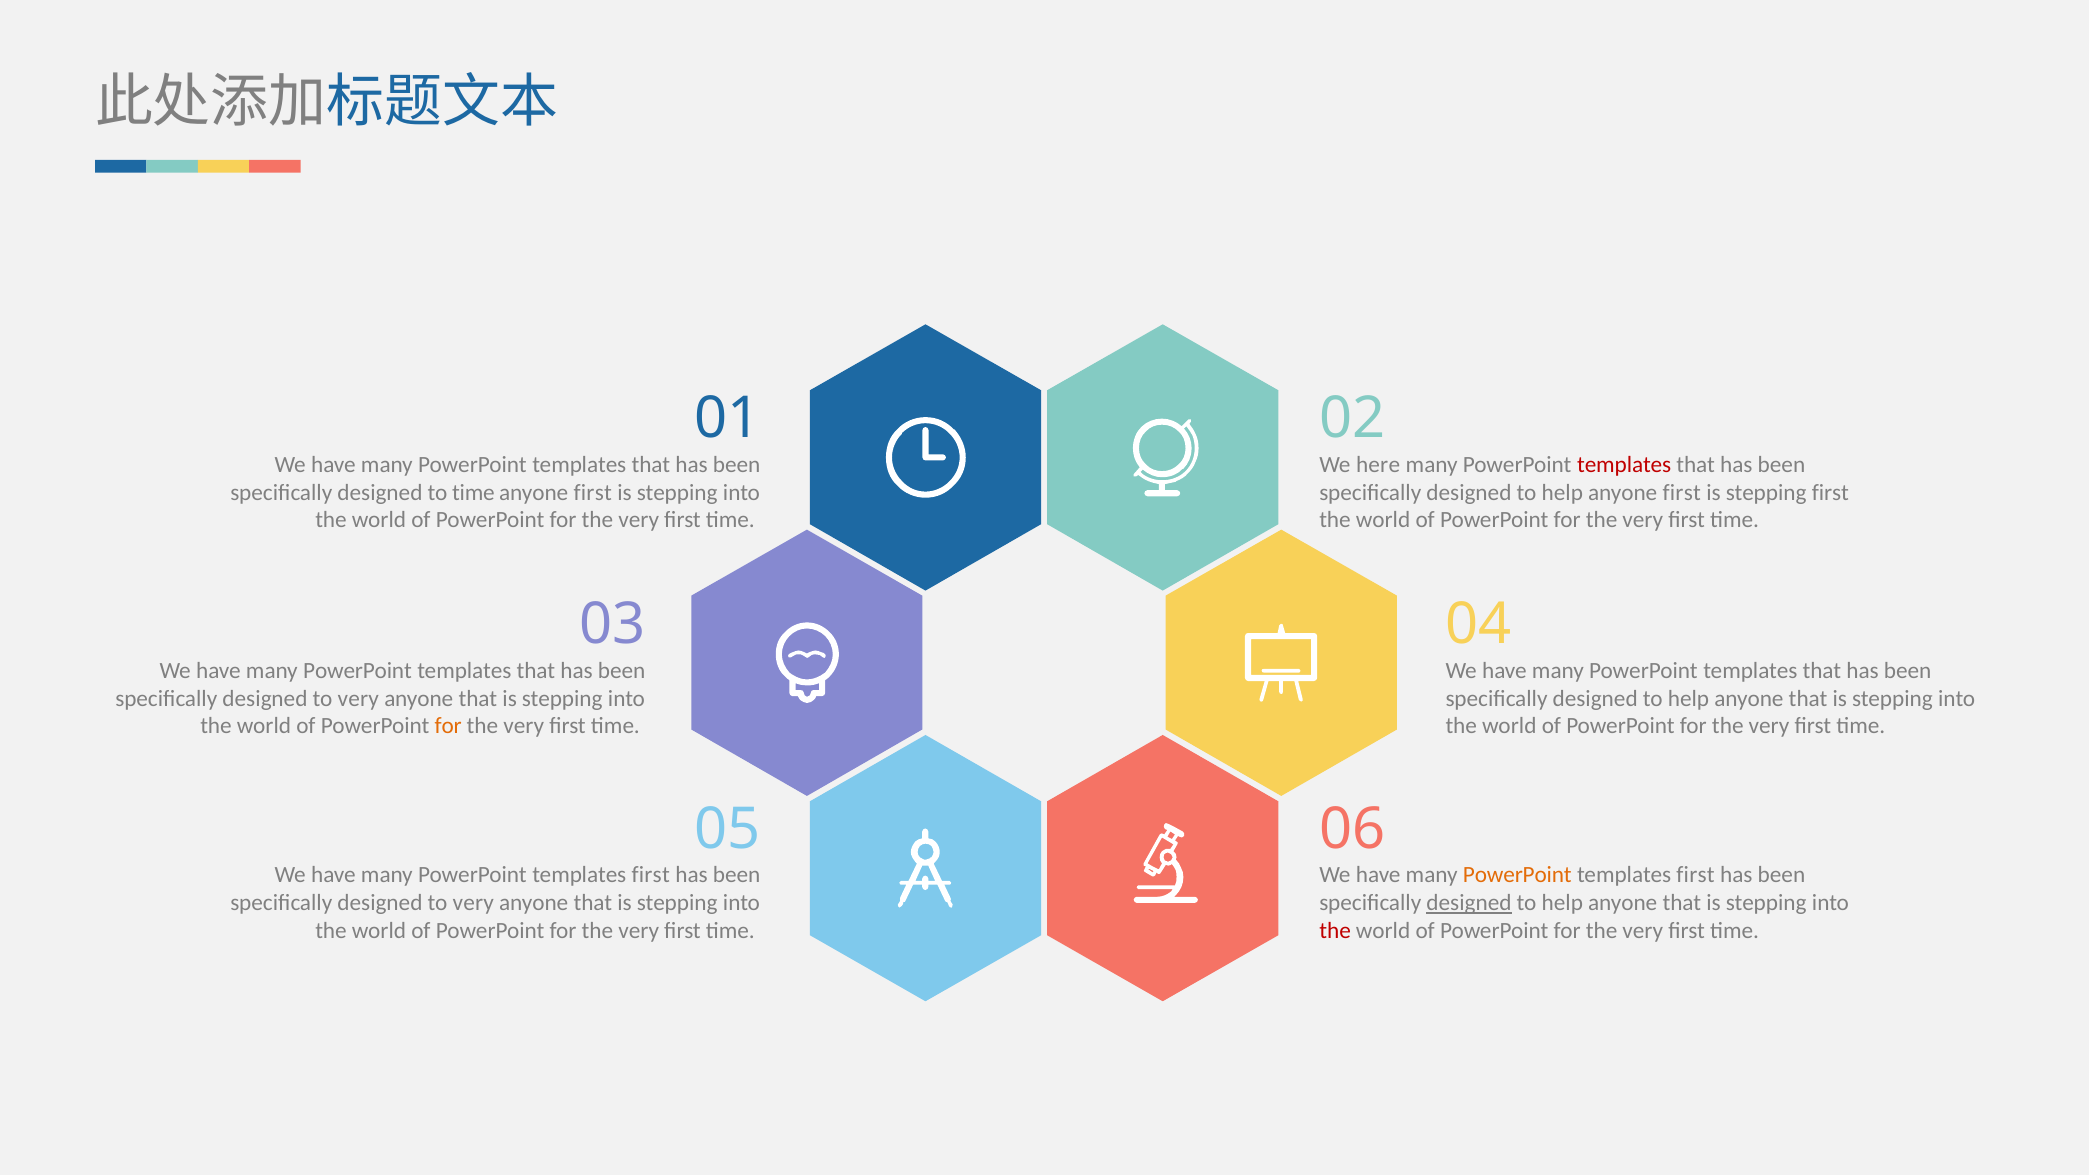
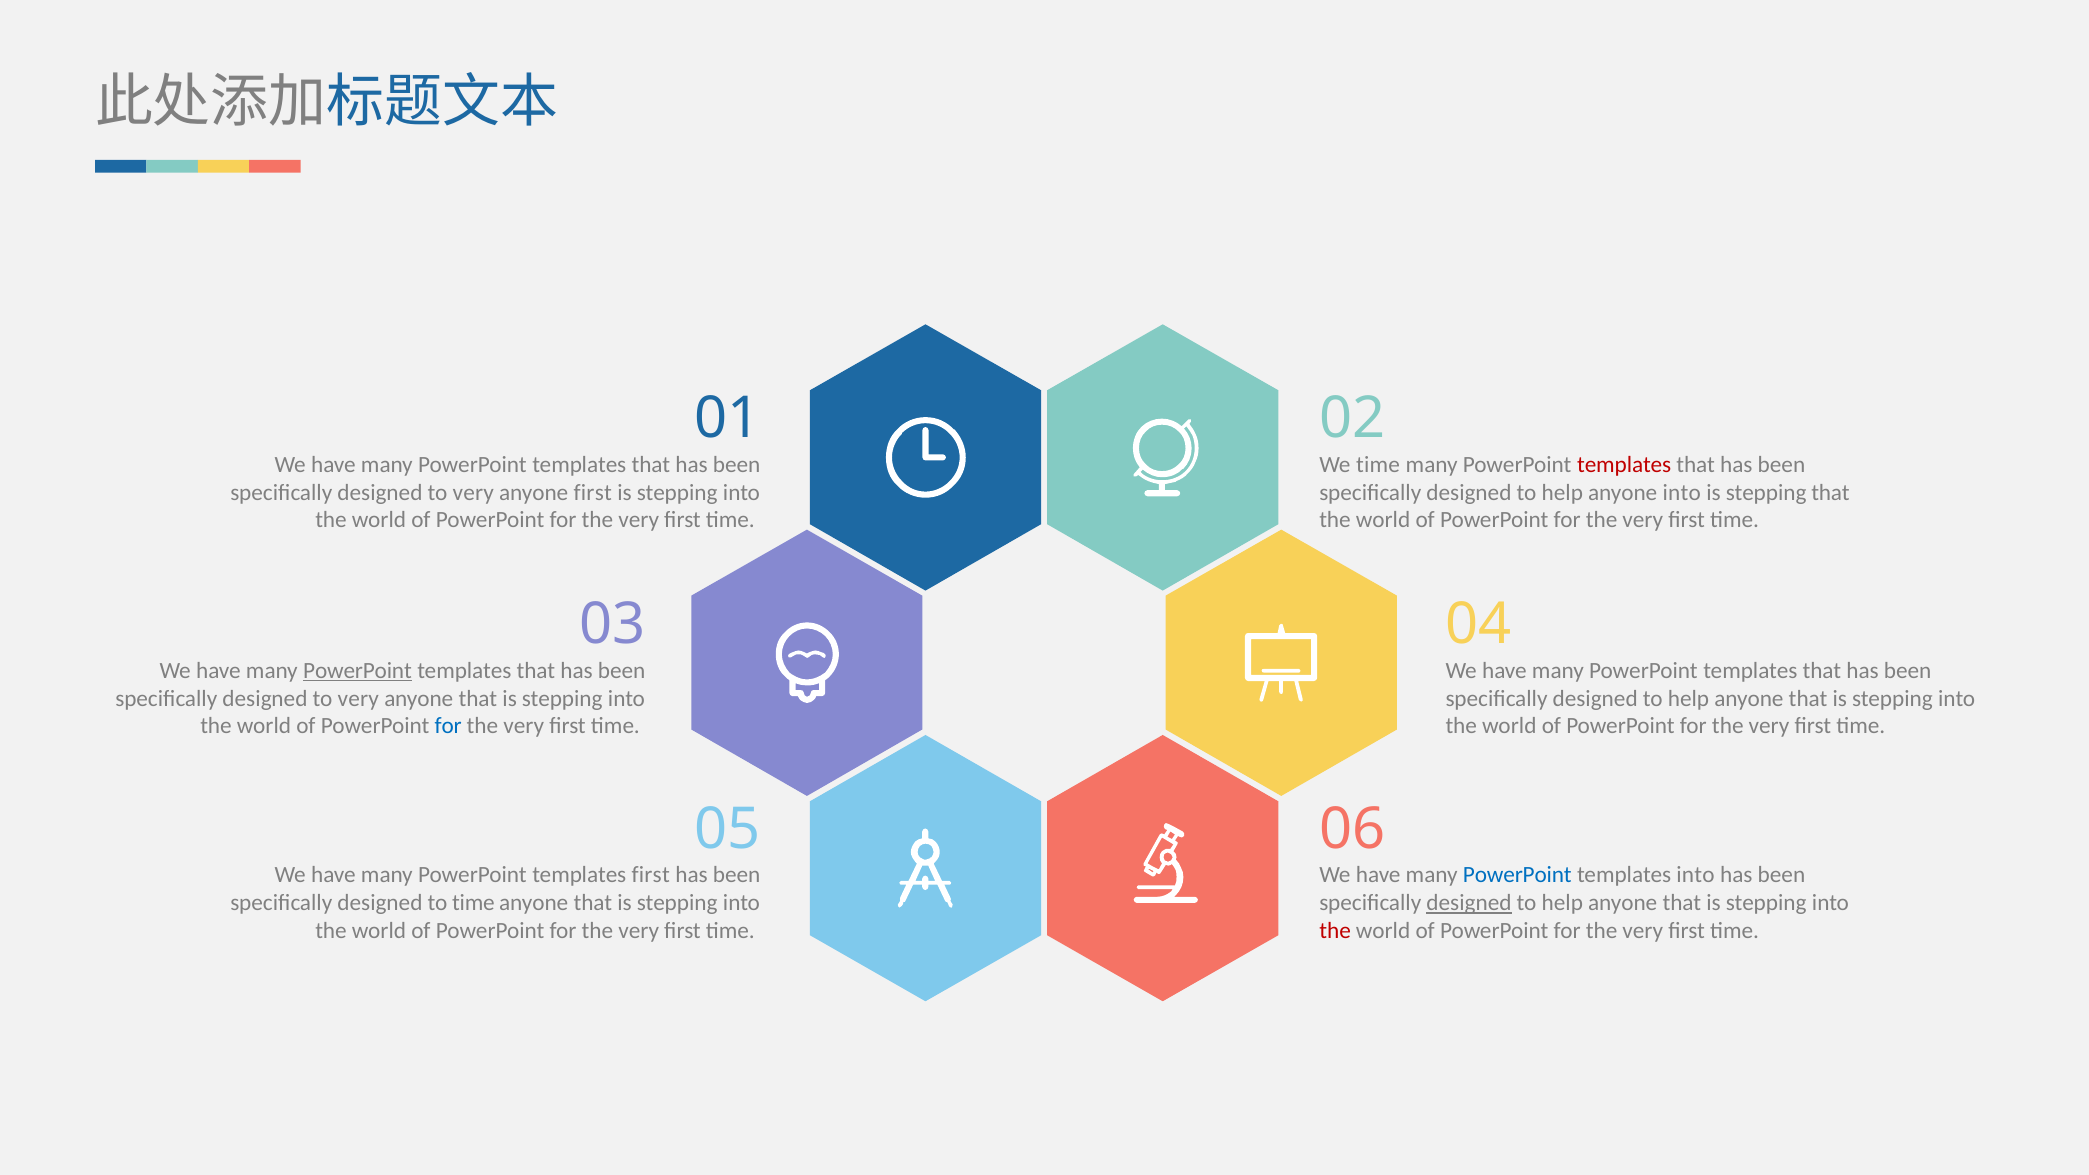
We here: here -> time (1378, 465)
time: time -> very (473, 492)
help anyone first: first -> into (1682, 492)
stepping first: first -> that (1830, 492)
PowerPoint underline: none -> present (357, 671)
for colour: orange -> blue (448, 726)
PowerPoint colour: orange -> blue (1517, 875)
first: first -> into (1696, 875)
very: very -> time (473, 903)
